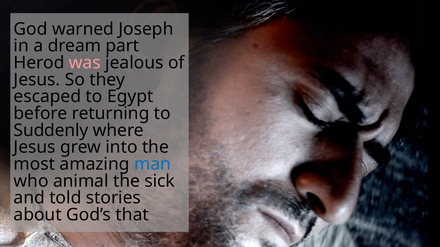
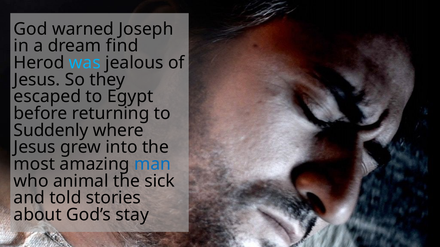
part: part -> find (122, 46)
was colour: pink -> light blue (85, 63)
that: that -> stay (132, 215)
